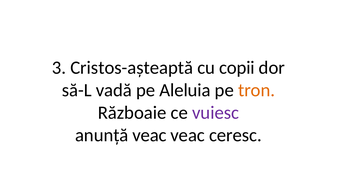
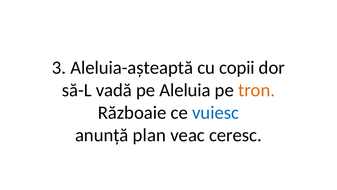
Cristos-așteaptă: Cristos-așteaptă -> Aleluia-așteaptă (132, 67)
vuiesc colour: purple -> blue (216, 112)
anunță veac: veac -> plan (149, 135)
